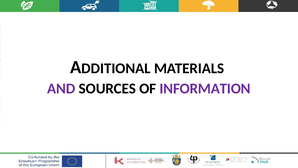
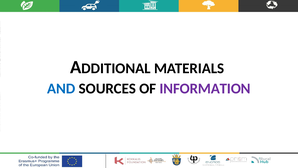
AND colour: purple -> blue (61, 88)
